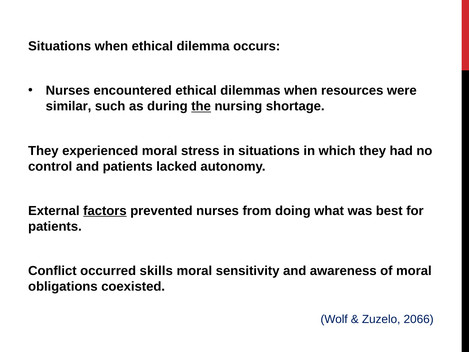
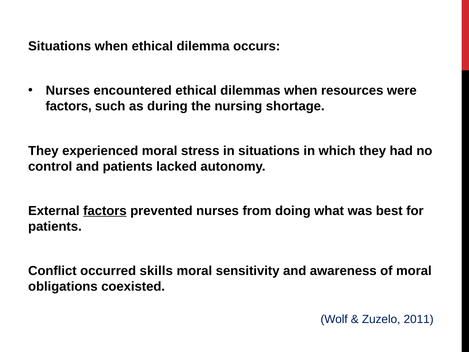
similar: similar -> factors (69, 106)
the underline: present -> none (201, 106)
2066: 2066 -> 2011 (419, 319)
